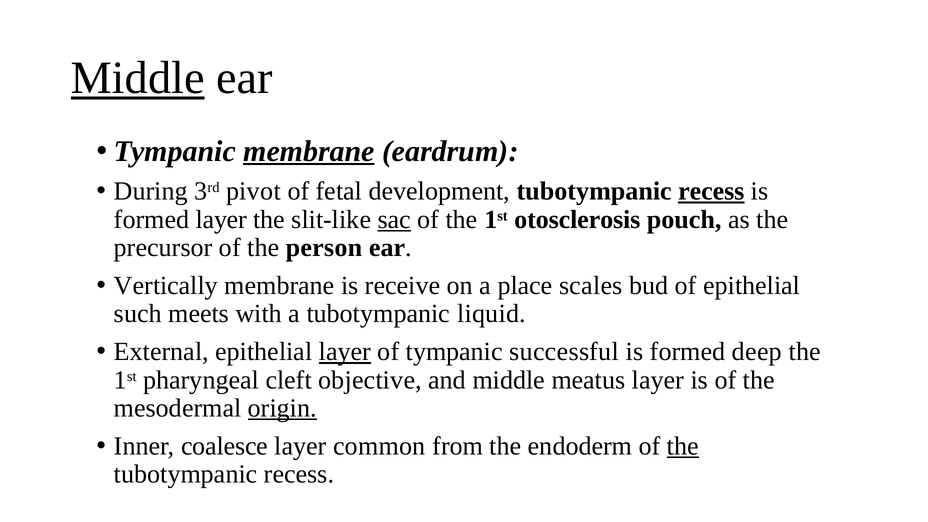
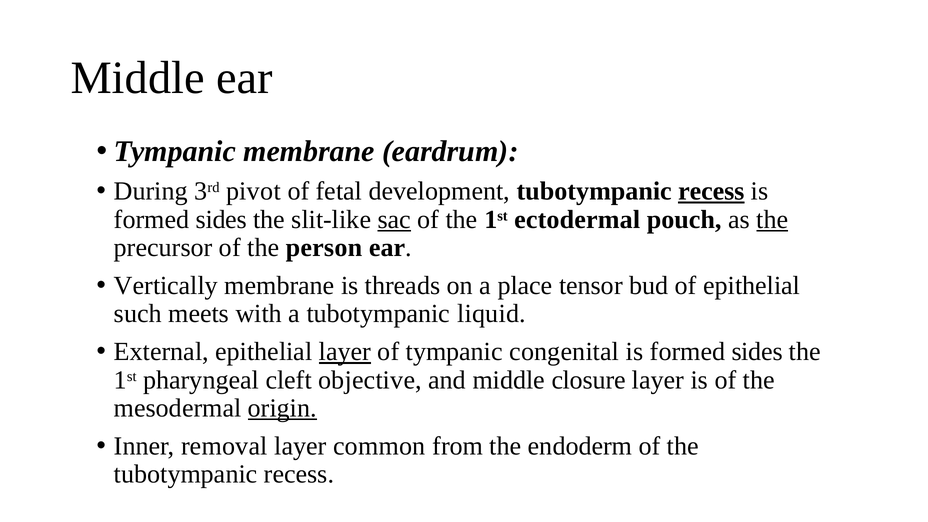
Middle underline: present -> none (138, 78)
membrane underline: present -> none (309, 151)
layer: layer -> sides (221, 219)
otosclerosis: otosclerosis -> ectodermal (577, 219)
the underline: none -> present (772, 219)
receive: receive -> threads (403, 286)
scales: scales -> tensor (591, 286)
successful: successful -> congenital (564, 352)
deep: deep -> sides (757, 352)
meatus: meatus -> closure (589, 380)
coalesce: coalesce -> removal (224, 446)
the underline: present -> none (683, 446)
